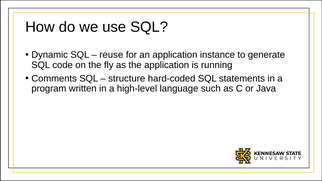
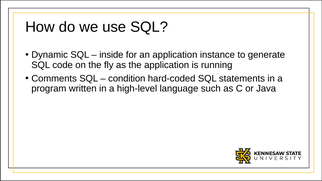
reuse: reuse -> inside (111, 55)
structure: structure -> condition (127, 78)
